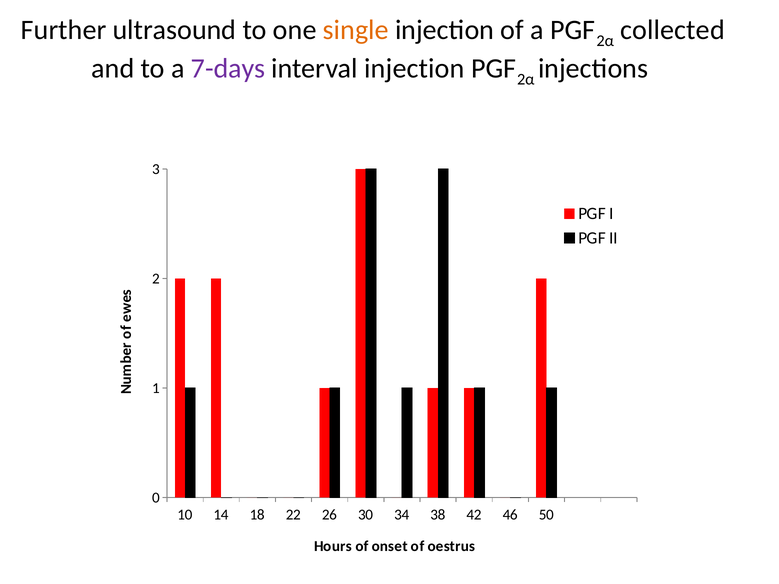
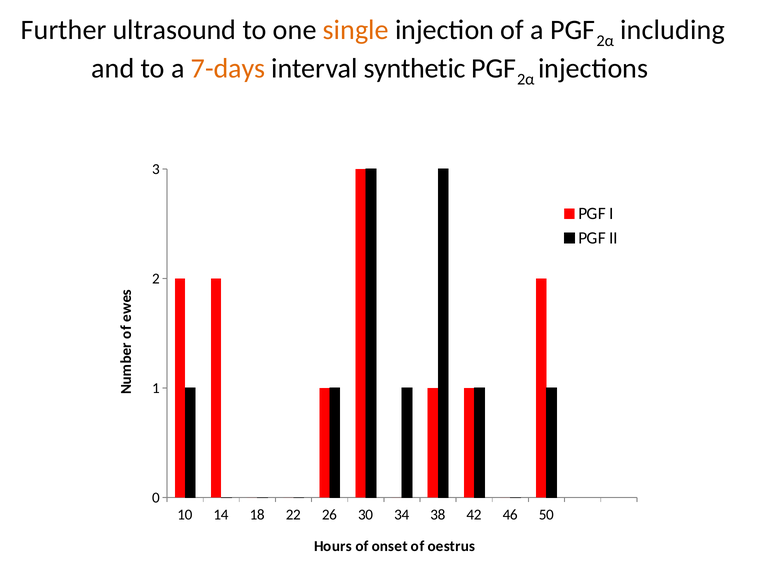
collected: collected -> including (672, 30)
7-days colour: purple -> orange (228, 68)
interval injection: injection -> synthetic (415, 68)
